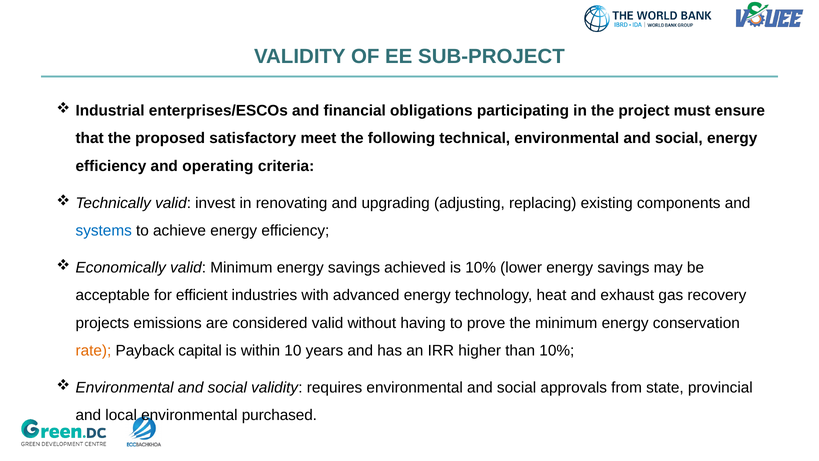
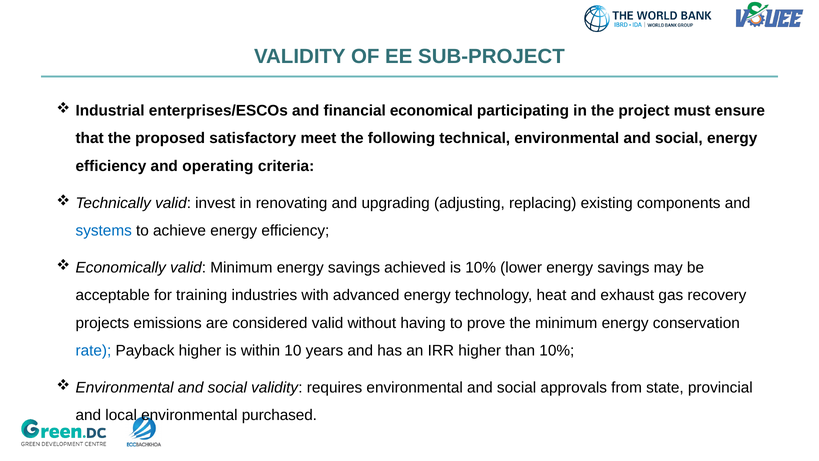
obligations: obligations -> economical (431, 111)
efficient: efficient -> training (202, 295)
rate colour: orange -> blue (93, 350)
Payback capital: capital -> higher (200, 350)
